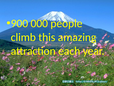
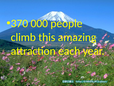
900: 900 -> 370 (19, 23)
